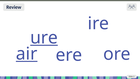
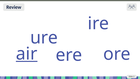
ure underline: present -> none (44, 38)
